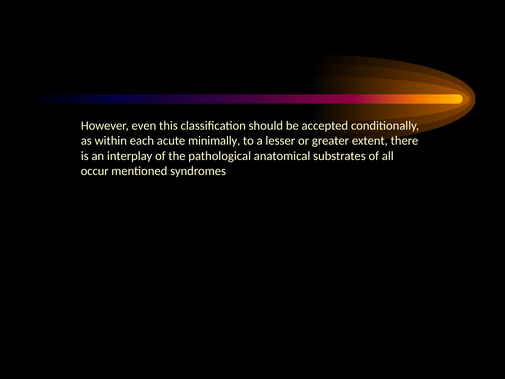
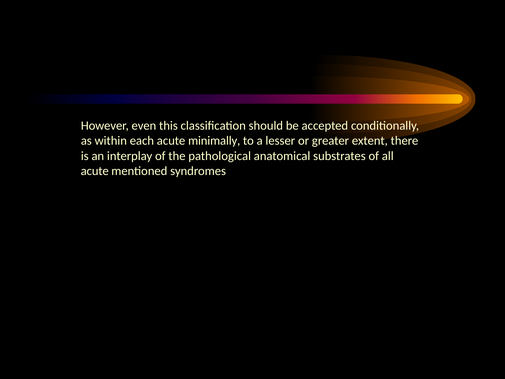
occur: occur -> acute (95, 171)
